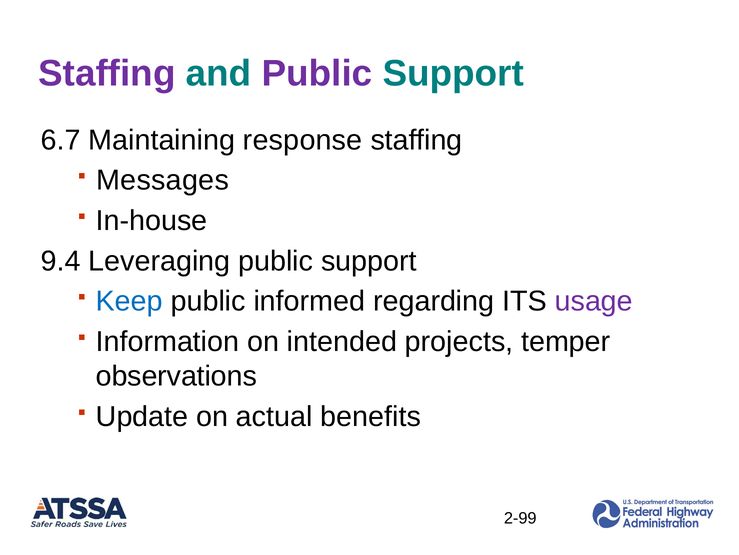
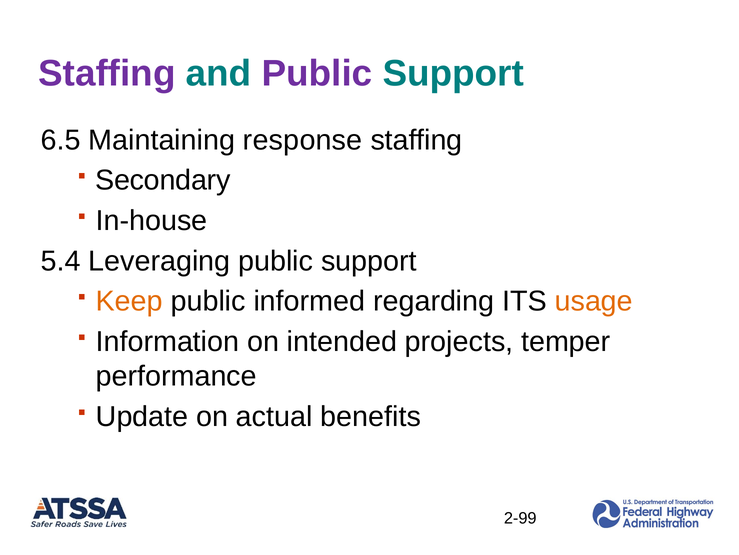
6.7: 6.7 -> 6.5 (61, 140)
Messages: Messages -> Secondary (163, 180)
9.4: 9.4 -> 5.4 (61, 261)
Keep colour: blue -> orange (129, 301)
usage colour: purple -> orange (594, 301)
observations: observations -> performance (176, 376)
